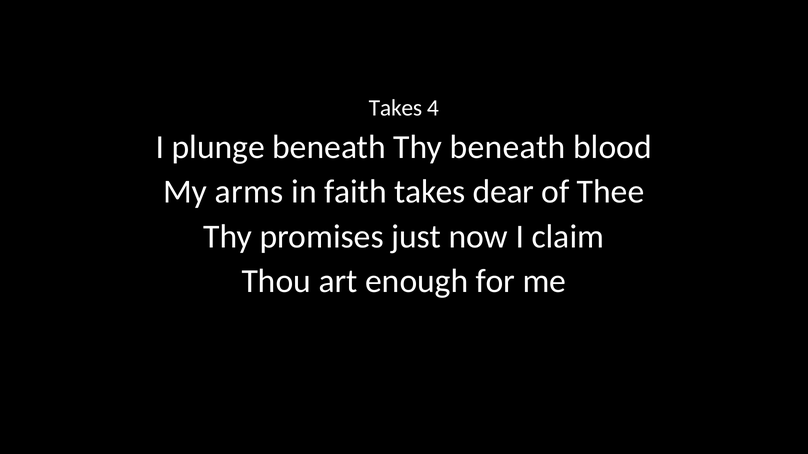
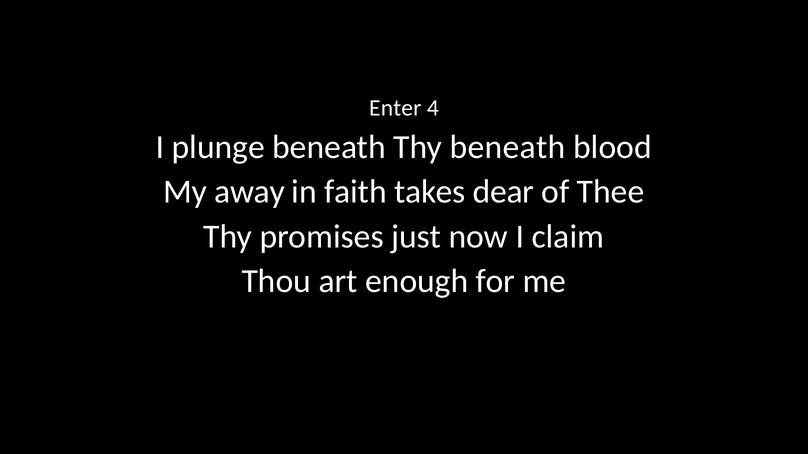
Takes: Takes -> Enter (395, 108)
arms: arms -> away (250, 192)
